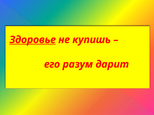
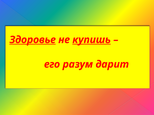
купишь underline: none -> present (92, 40)
